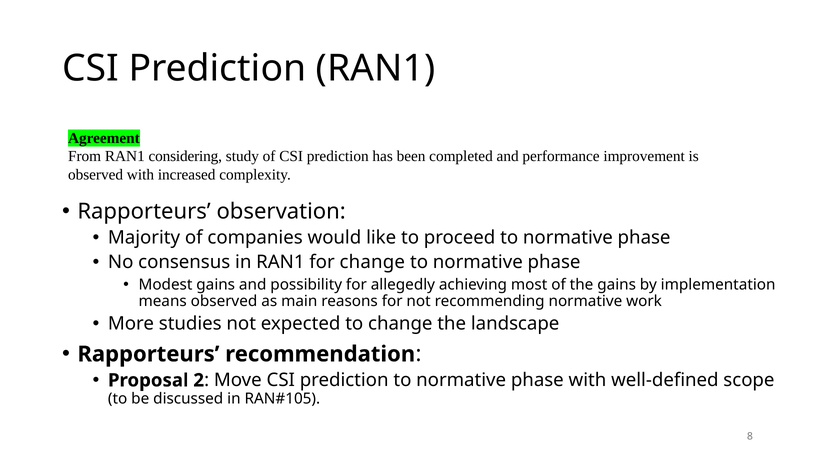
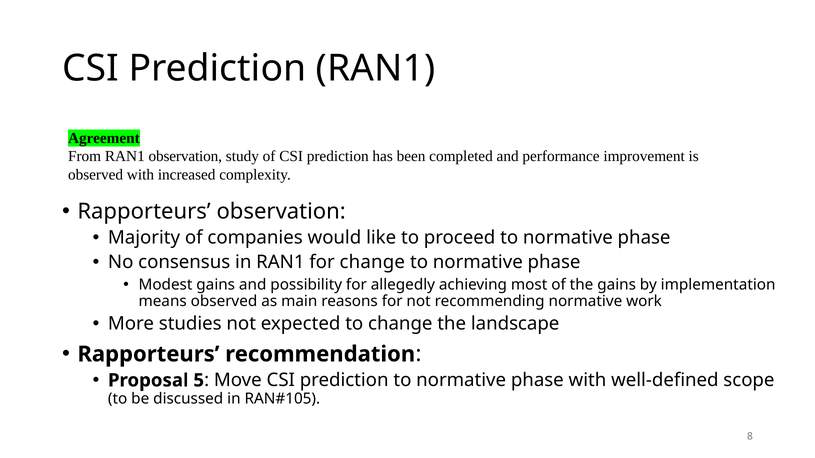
RAN1 considering: considering -> observation (185, 157)
2: 2 -> 5 (199, 381)
